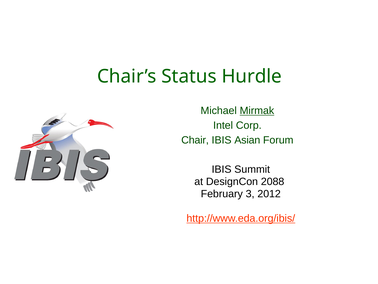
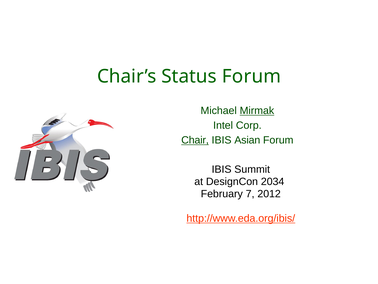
Status Hurdle: Hurdle -> Forum (252, 76)
Chair underline: none -> present (195, 140)
2088: 2088 -> 2034 (273, 181)
3: 3 -> 7 (250, 194)
